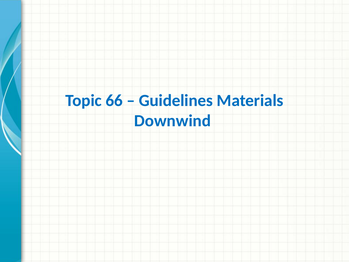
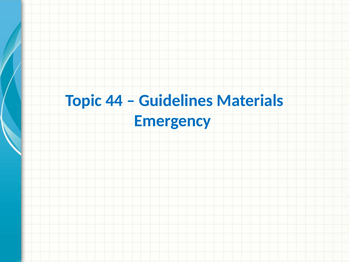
66: 66 -> 44 (114, 100)
Downwind: Downwind -> Emergency (173, 121)
